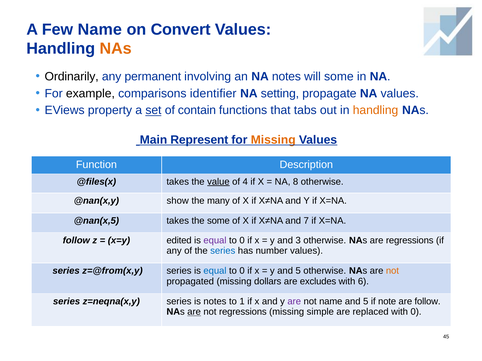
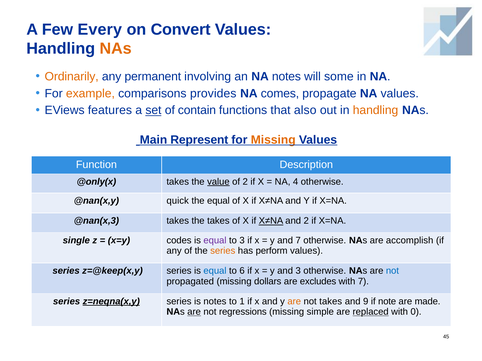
Few Name: Name -> Every (100, 29)
Ordinarily colour: black -> orange (72, 77)
example colour: black -> orange (90, 94)
identifier: identifier -> provides (213, 94)
setting: setting -> comes (280, 94)
property: property -> features (110, 111)
tabs: tabs -> also (305, 111)
@files(x: @files(x -> @only(x (96, 182)
of 4: 4 -> 2 (245, 182)
8: 8 -> 4 (296, 182)
show: show -> quick (178, 201)
the many: many -> equal (218, 201)
@nan(x,5: @nan(x,5 -> @nan(x,3 (96, 221)
the some: some -> takes (218, 221)
X≠NA underline: none -> present (271, 221)
and 7: 7 -> 2 (306, 221)
follow: follow -> single (76, 241)
edited: edited -> codes (179, 241)
0: 0 -> 3 (242, 241)
and 3: 3 -> 7 (298, 241)
are regressions: regressions -> accomplish (410, 241)
series colour: blue -> orange (223, 251)
number: number -> perform (272, 251)
z=@from(x,y: z=@from(x,y -> z=@keep(x,y (112, 271)
0: 0 -> 6 (242, 271)
y and 5: 5 -> 3 (298, 271)
not colour: orange -> blue (392, 271)
with 6: 6 -> 7 (363, 282)
z=neqna(x,y underline: none -> present (111, 302)
are colour: purple -> orange (294, 302)
not name: name -> takes (331, 302)
5: 5 -> 9 (366, 302)
are follow: follow -> made (428, 302)
replaced underline: none -> present (371, 312)
